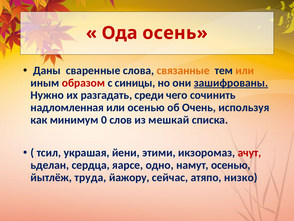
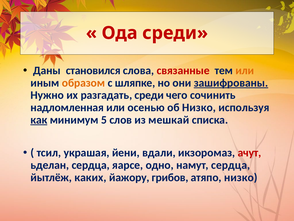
Ода осень: осень -> среди (175, 33)
сваренные: сваренные -> становился (93, 70)
связанные colour: orange -> red (183, 70)
образом colour: red -> orange (83, 83)
синицы: синицы -> шляпке (135, 83)
об Очень: Очень -> Низко (199, 107)
как underline: none -> present (39, 120)
0: 0 -> 5 (104, 120)
этими: этими -> вдали (159, 152)
намут осенью: осенью -> сердца (231, 165)
труда: труда -> каких (90, 177)
сейчас: сейчас -> грибов (170, 177)
